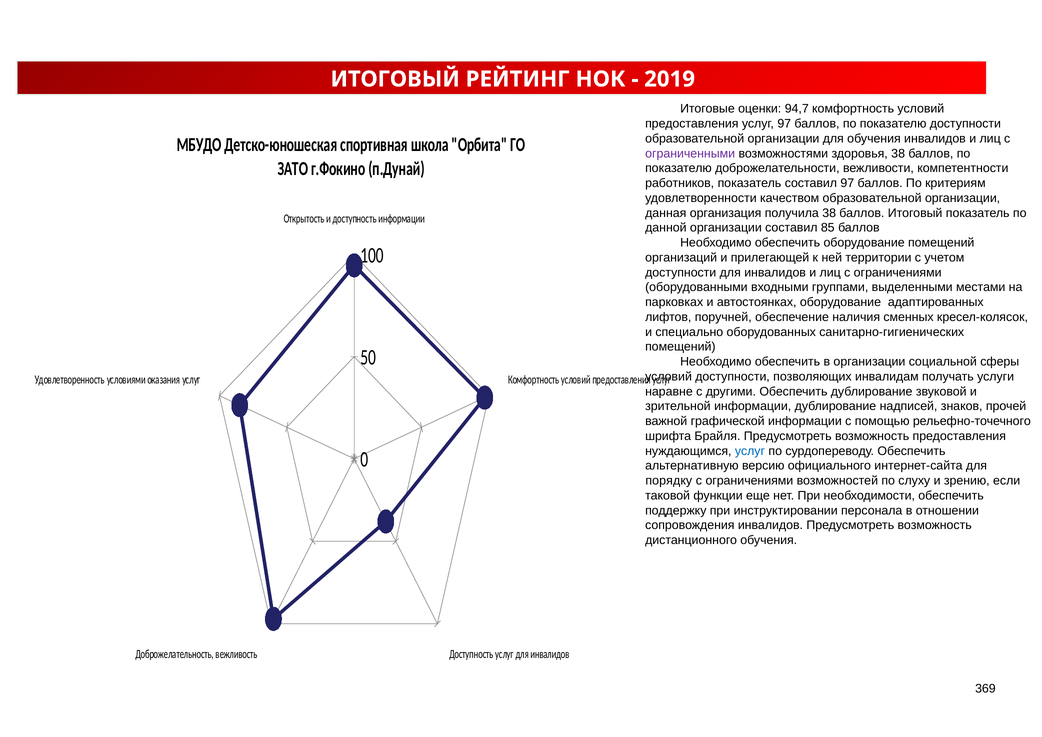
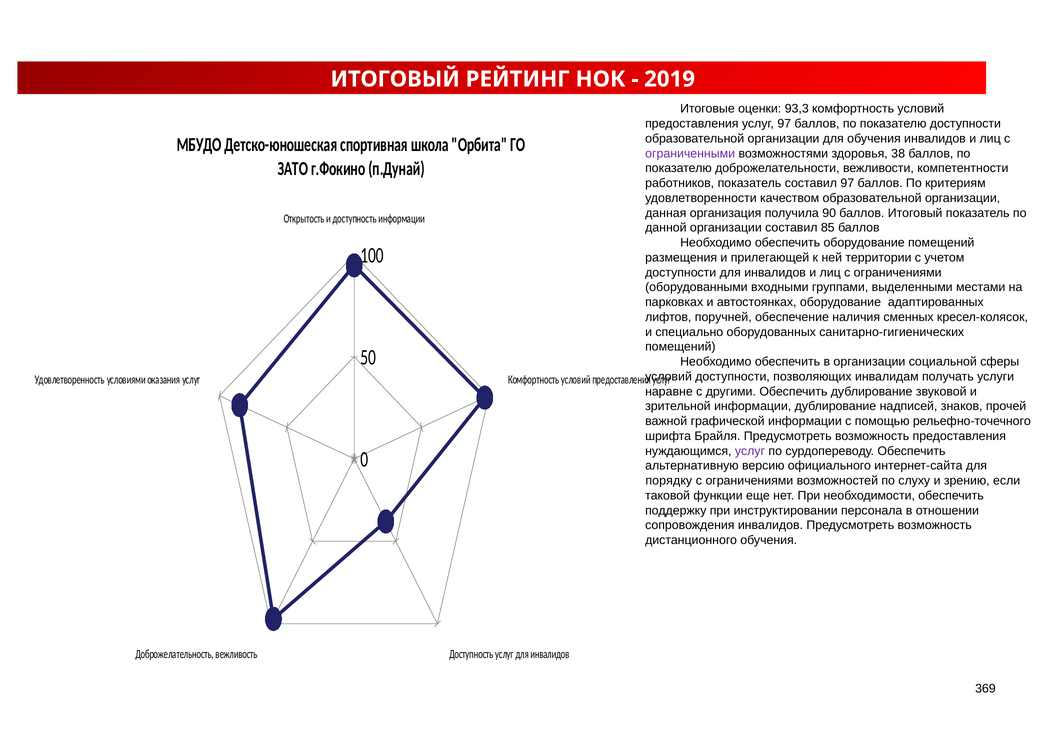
94,7: 94,7 -> 93,3 (797, 109)
получила 38: 38 -> 90 (829, 213)
организаций: организаций -> размещения (681, 258)
услуг colour: blue -> purple (750, 451)
